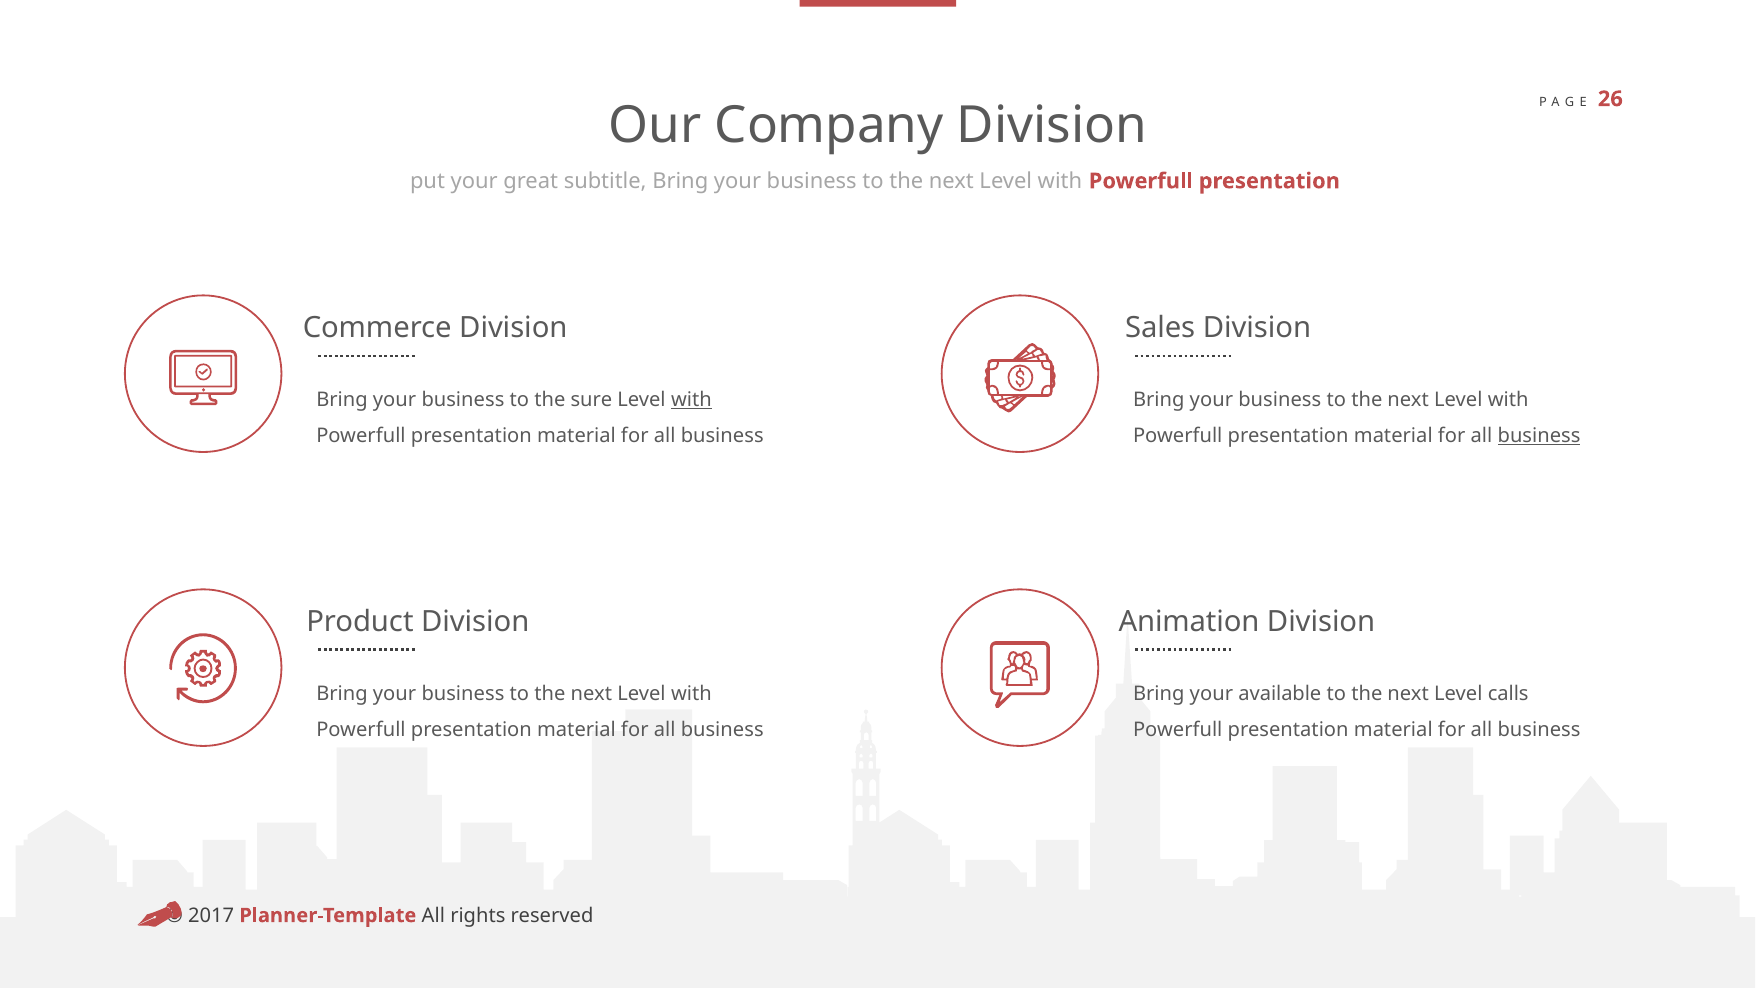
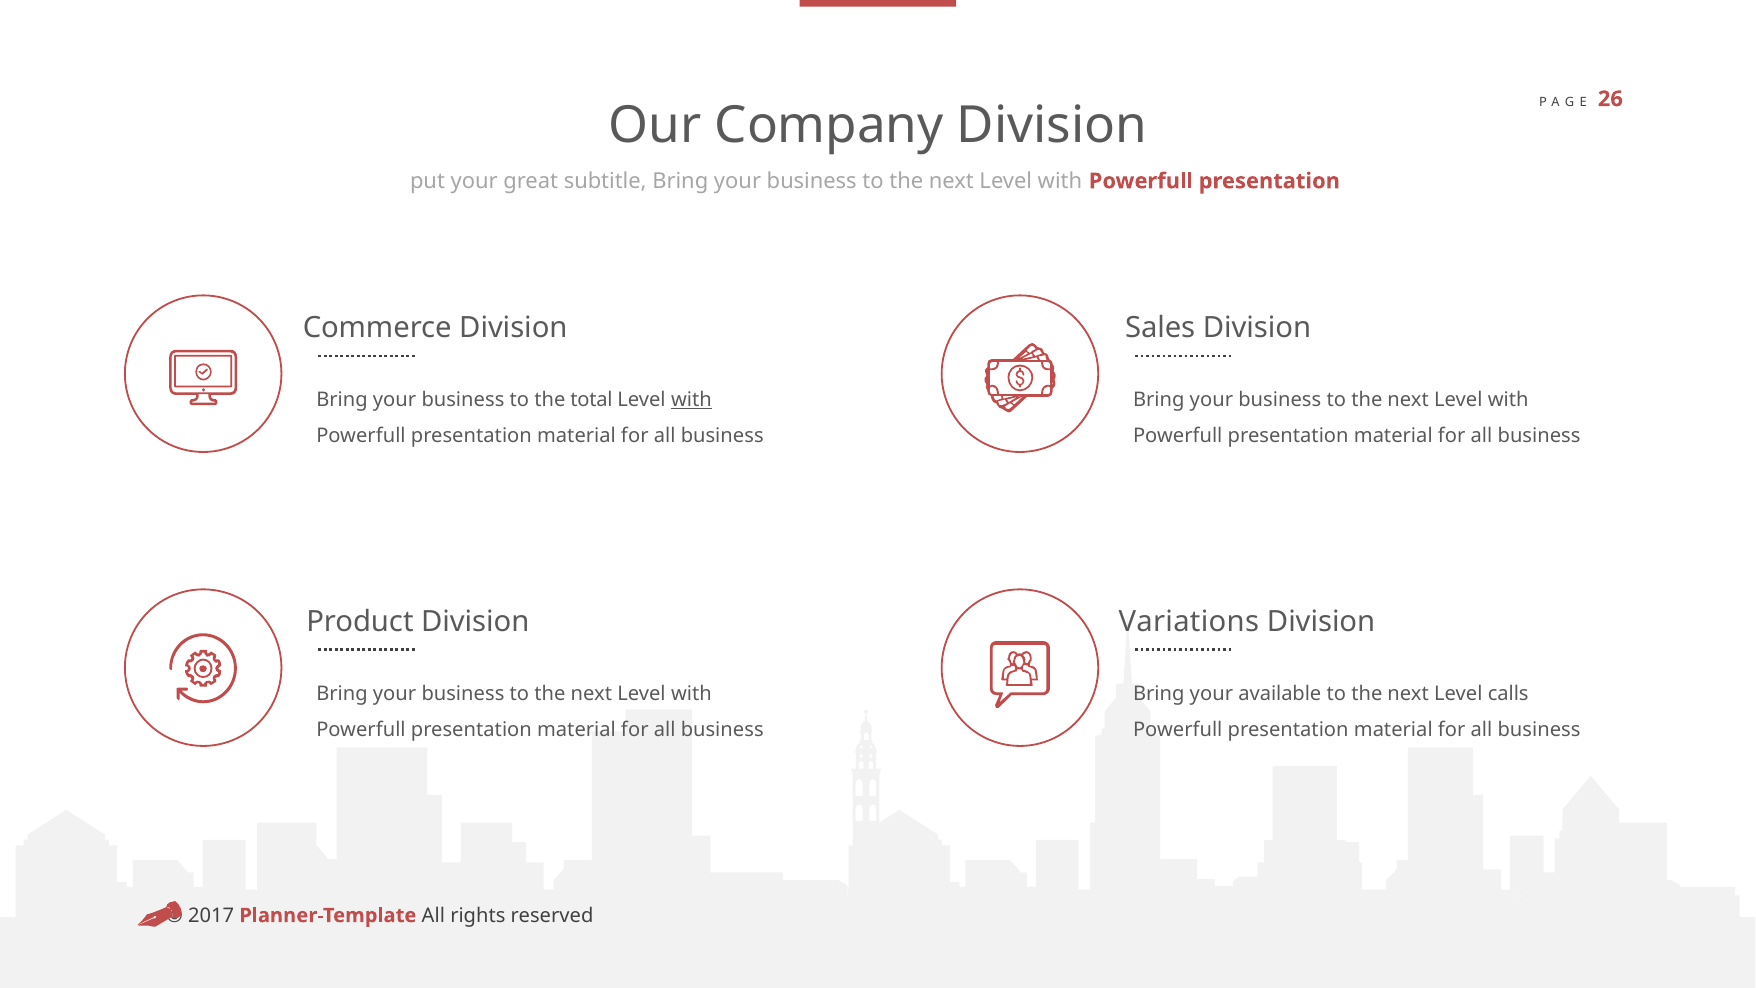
sure: sure -> total (591, 400)
business underline: present -> none (1539, 436)
Animation: Animation -> Variations (1189, 621)
